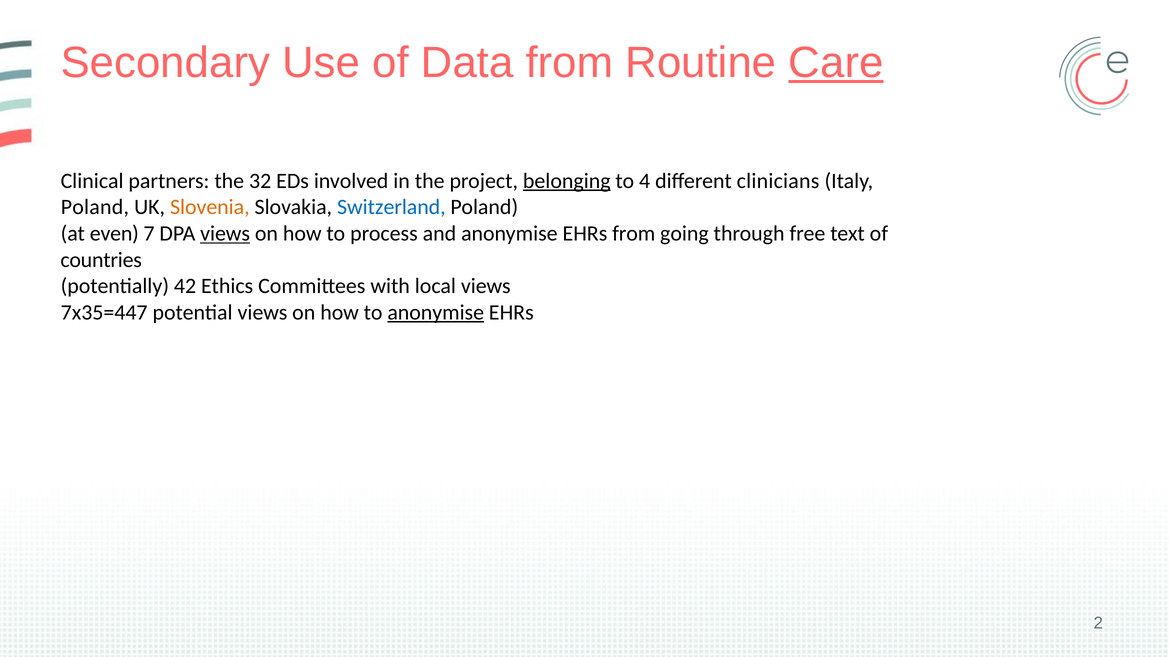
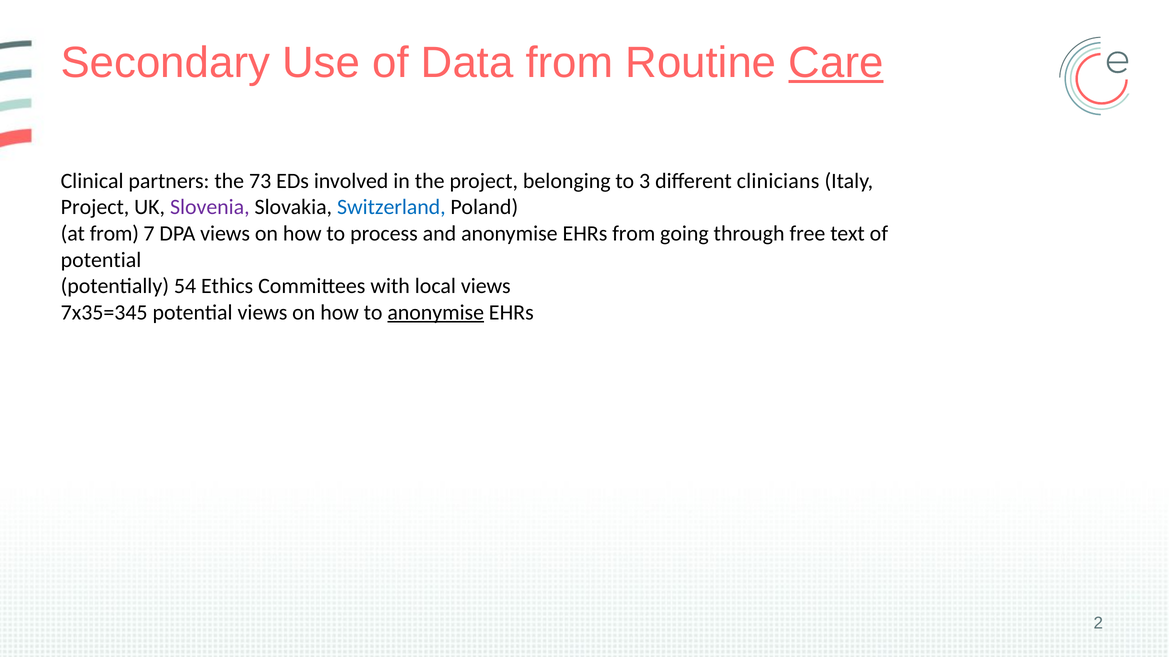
32: 32 -> 73 (260, 181)
belonging underline: present -> none (567, 181)
4: 4 -> 3 (645, 181)
Poland: Poland -> Project (95, 207)
Slovenia colour: orange -> purple (210, 207)
at even: even -> from (114, 234)
views underline: present -> none (225, 234)
countries: countries -> potential (101, 260)
42: 42 -> 54 (185, 286)
7x35=447: 7x35=447 -> 7x35=345 (104, 313)
